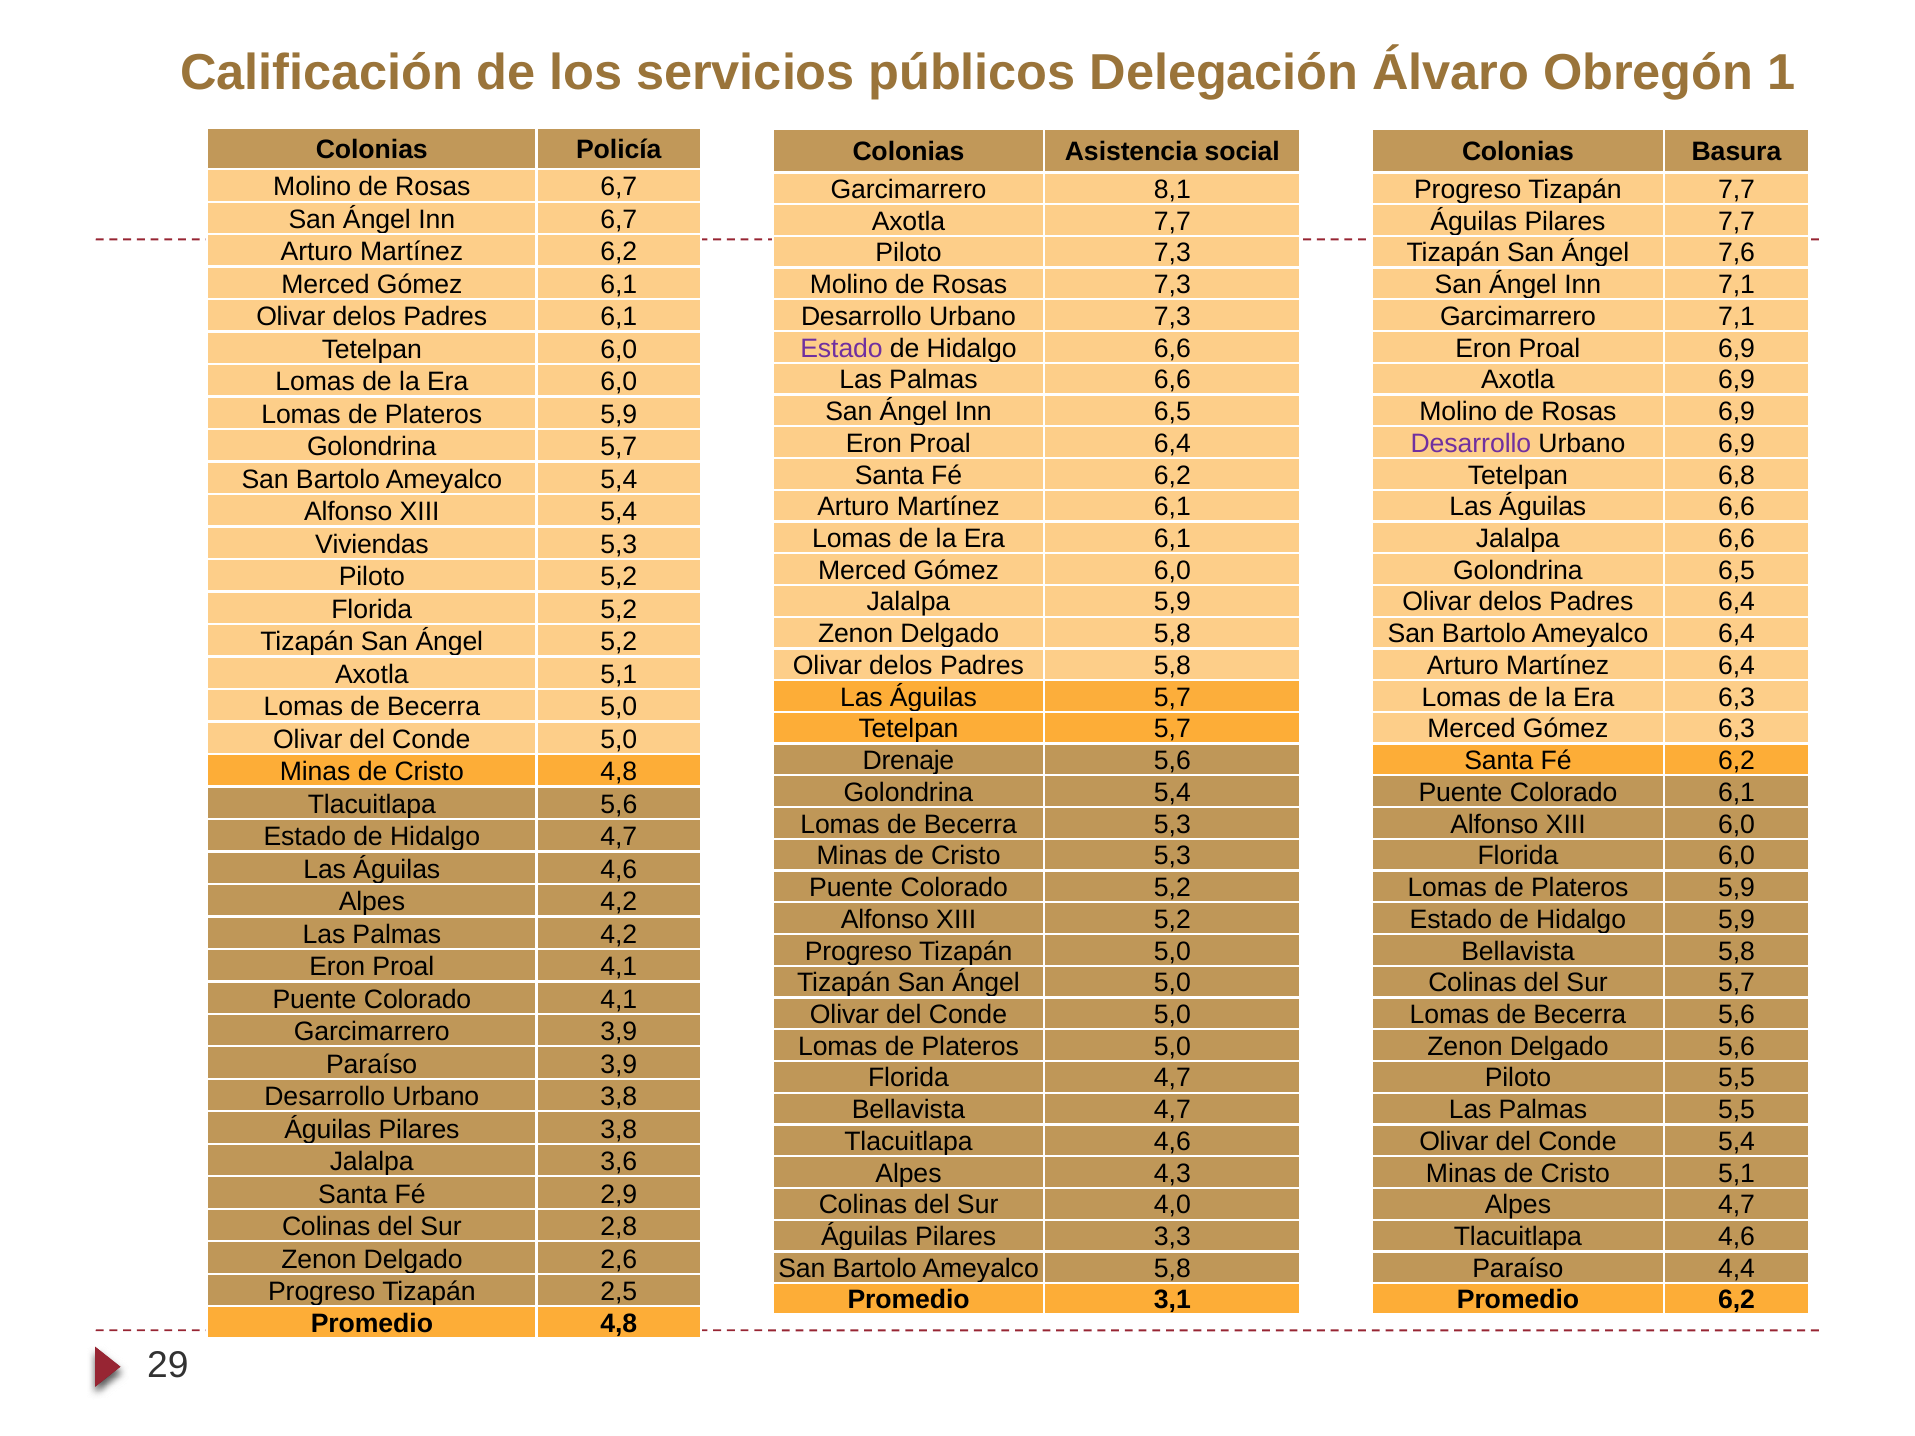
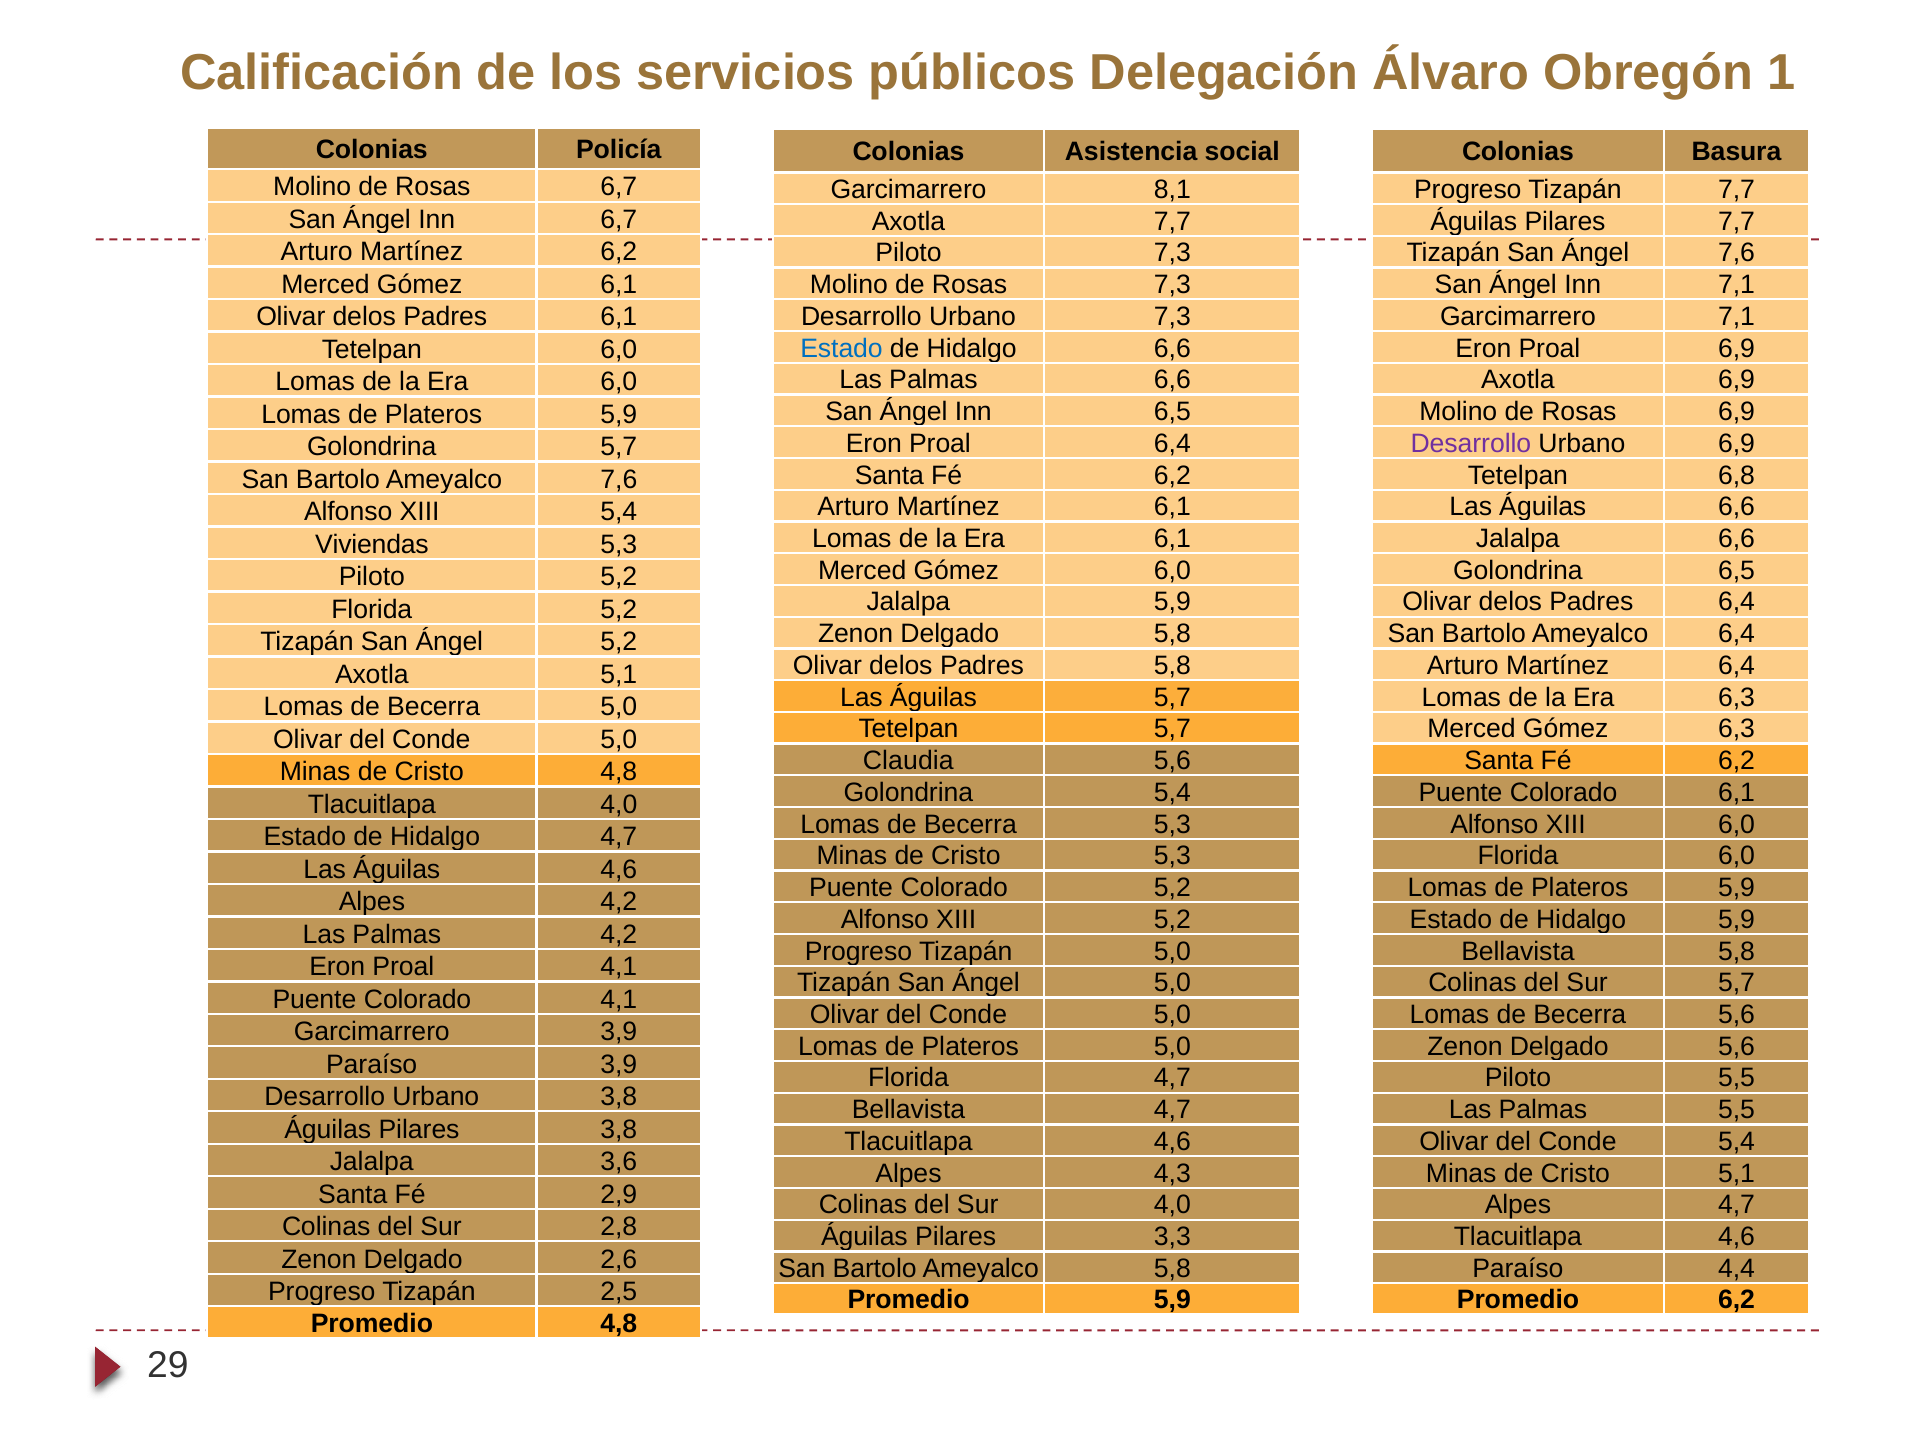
Estado colour: purple -> blue (842, 348)
Ameyalco 5,4: 5,4 -> 7,6 (619, 480)
Drenaje: Drenaje -> Claudia (908, 761)
Tlacuitlapa 5,6: 5,6 -> 4,0 (619, 805)
Promedio 3,1: 3,1 -> 5,9 (1172, 1300)
